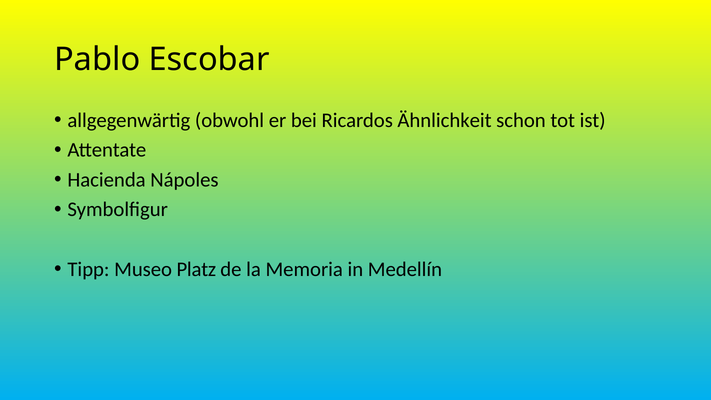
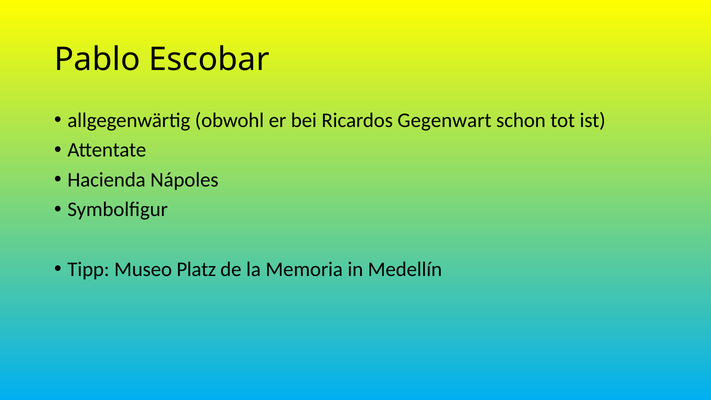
Ähnlichkeit: Ähnlichkeit -> Gegenwart (444, 120)
